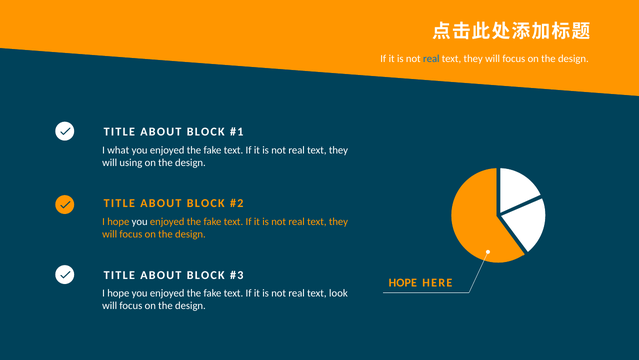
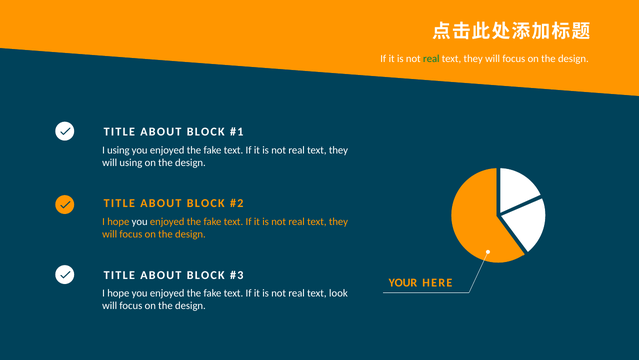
real colour: blue -> green (431, 59)
I what: what -> using (118, 150)
HOPE: HOPE -> YOUR (403, 282)
